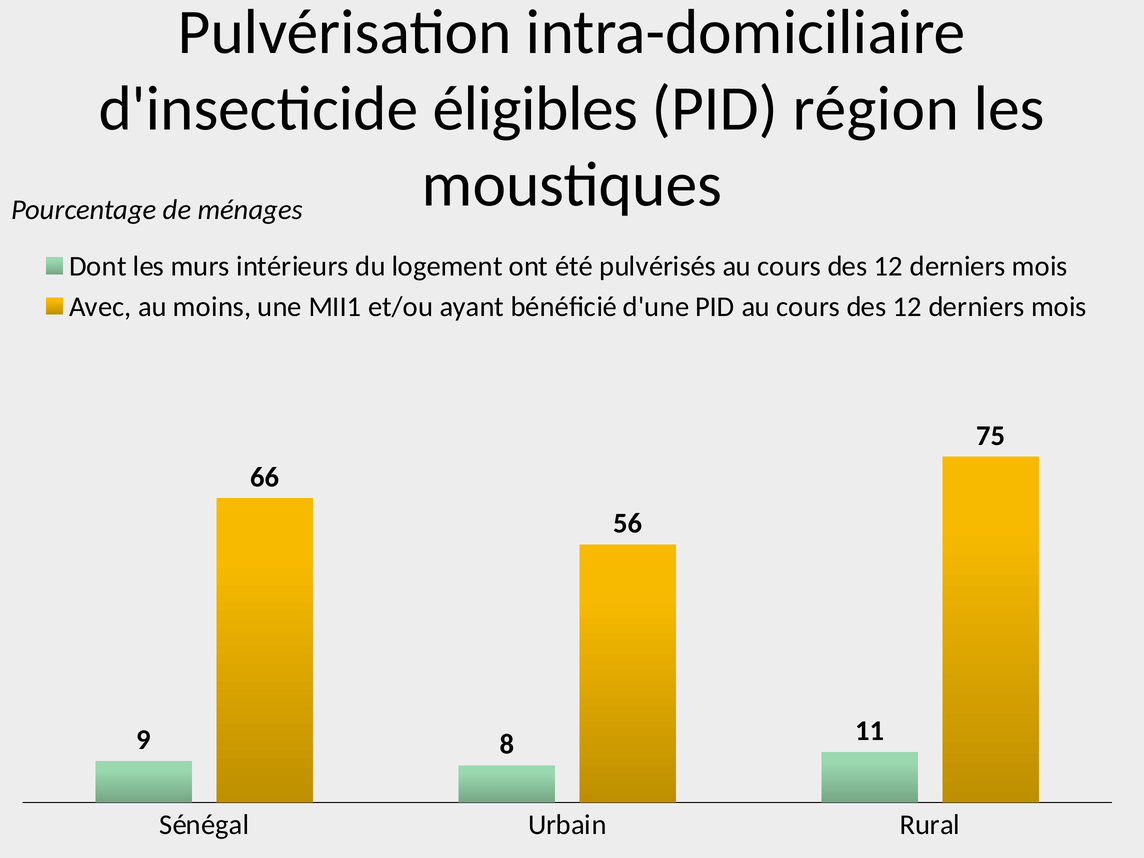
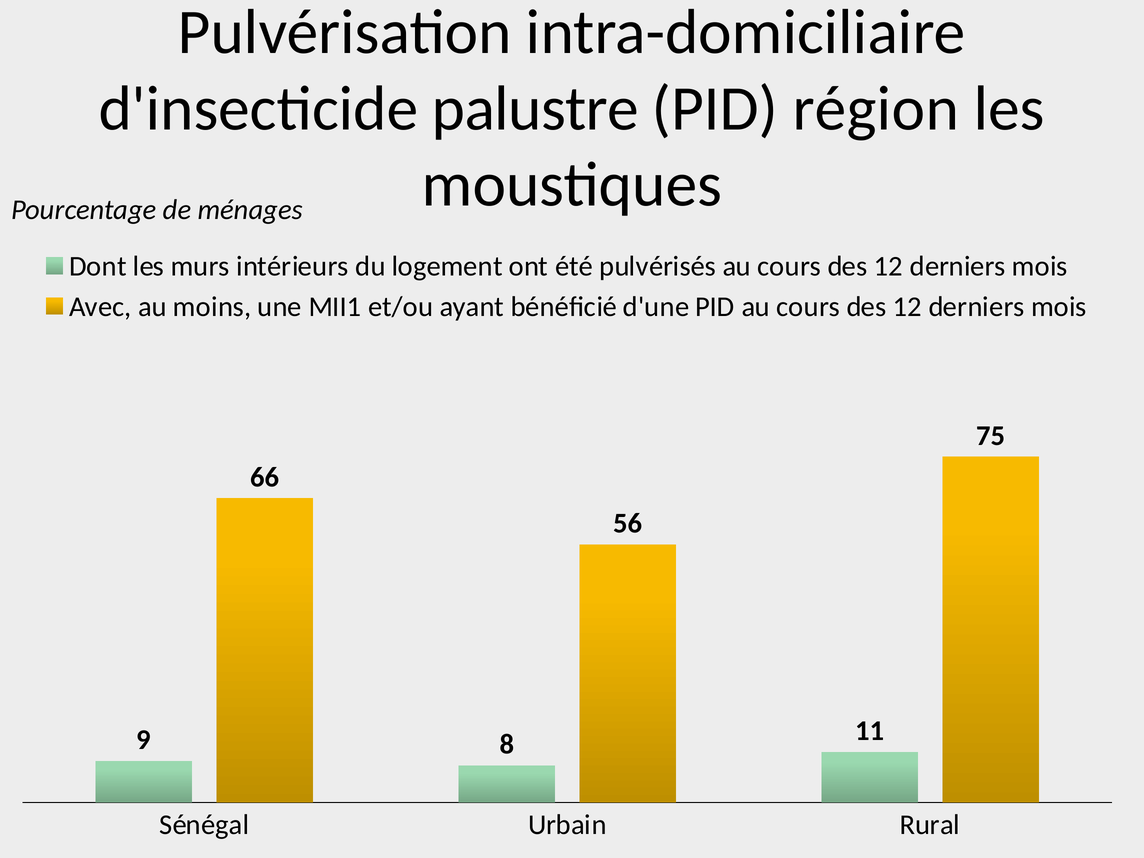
éligibles: éligibles -> palustre (535, 109)
